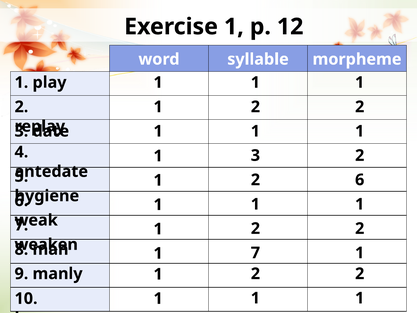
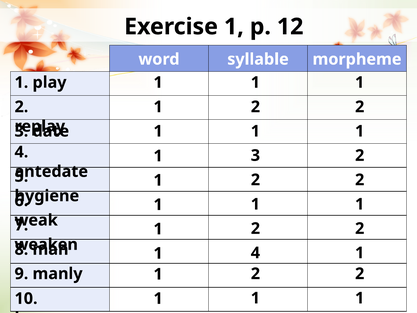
6: 6 -> 2 (360, 180)
1 7: 7 -> 4 (255, 253)
